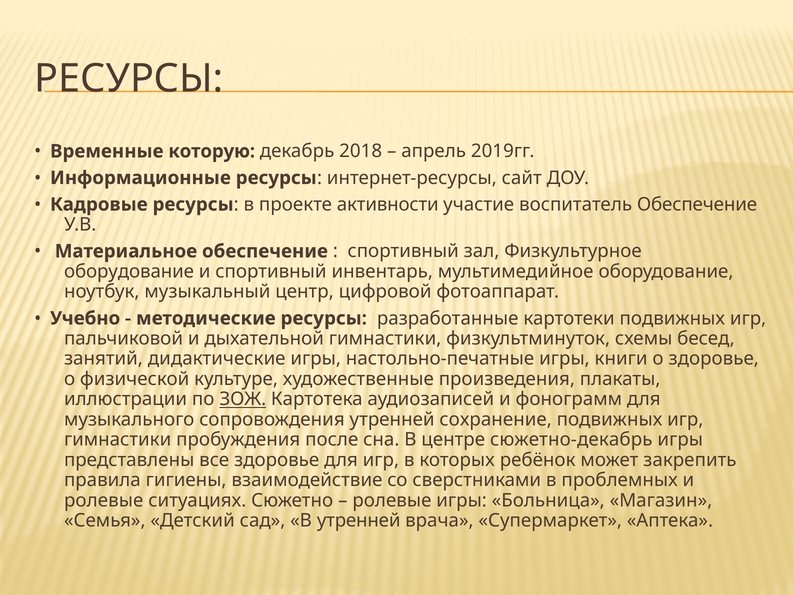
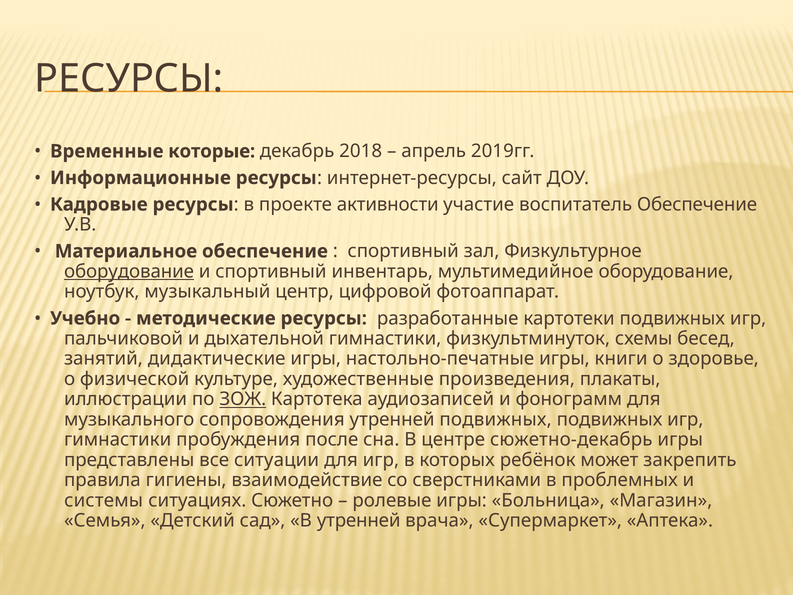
которую: которую -> которые (212, 151)
оборудование underline: none -> present (129, 271)
утренней сохранение: сохранение -> подвижных (496, 419)
все здоровье: здоровье -> ситуации (277, 460)
ролевые: ролевые -> системы (104, 500)
